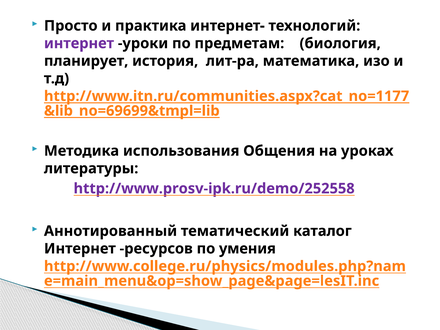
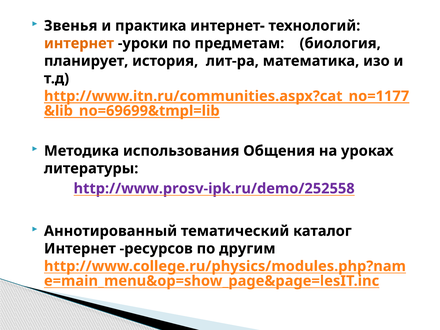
Просто: Просто -> Звенья (71, 26)
интернет colour: purple -> orange (79, 43)
умения: умения -> другим (247, 249)
